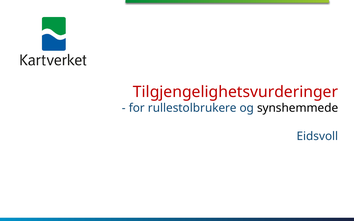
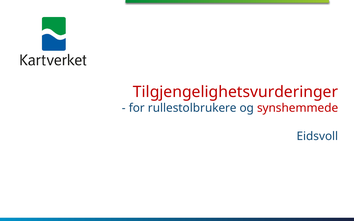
synshemmede colour: black -> red (298, 108)
